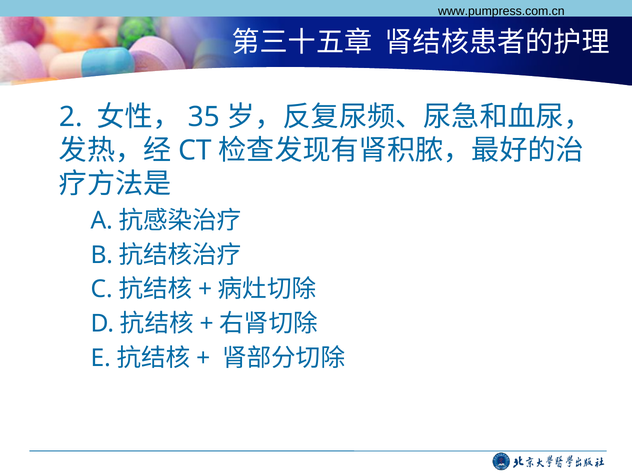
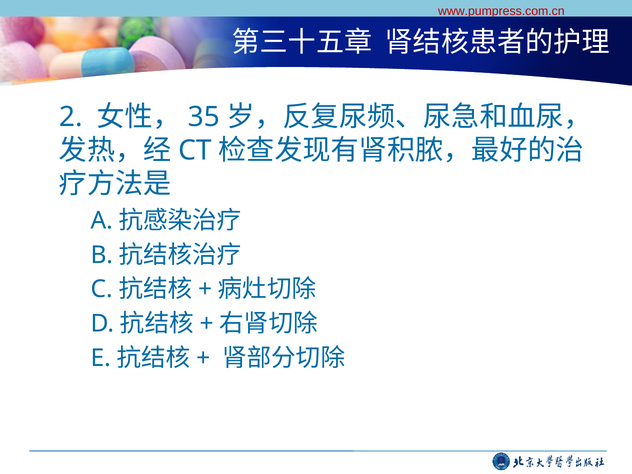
www.pumpress.com.cn colour: black -> red (501, 11)
